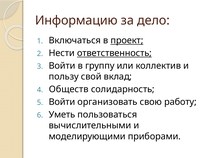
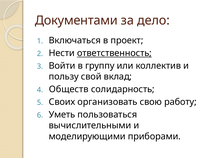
Информацию: Информацию -> Документами (76, 20)
проект underline: present -> none (127, 40)
Войти: Войти -> Своих (62, 102)
